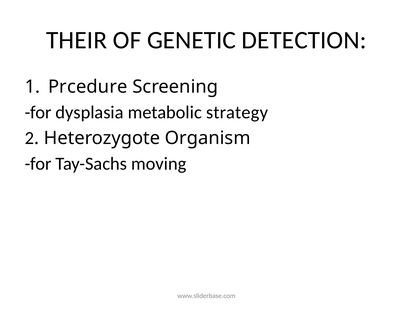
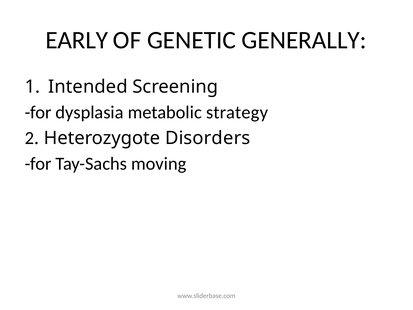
THEIR: THEIR -> EARLY (77, 40)
DETECTION: DETECTION -> GENERALLY (304, 40)
Prcedure: Prcedure -> Intended (88, 87)
Organism: Organism -> Disorders (208, 138)
